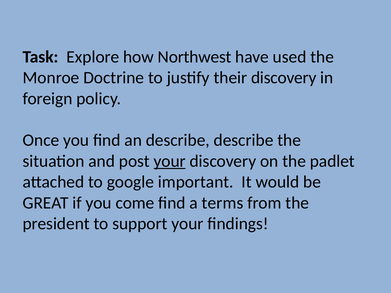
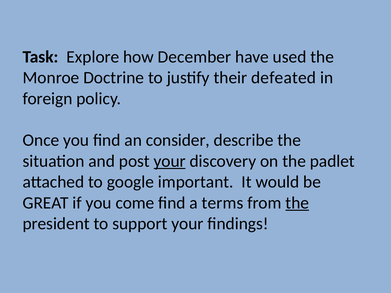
Northwest: Northwest -> December (194, 57)
their discovery: discovery -> defeated (284, 78)
an describe: describe -> consider (178, 140)
the underline: none -> present (297, 203)
